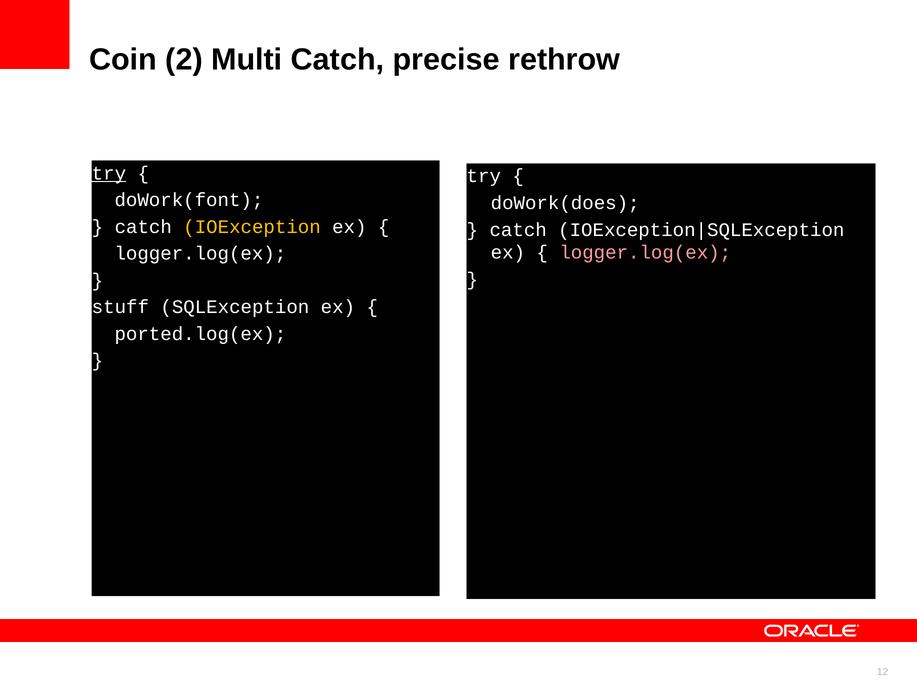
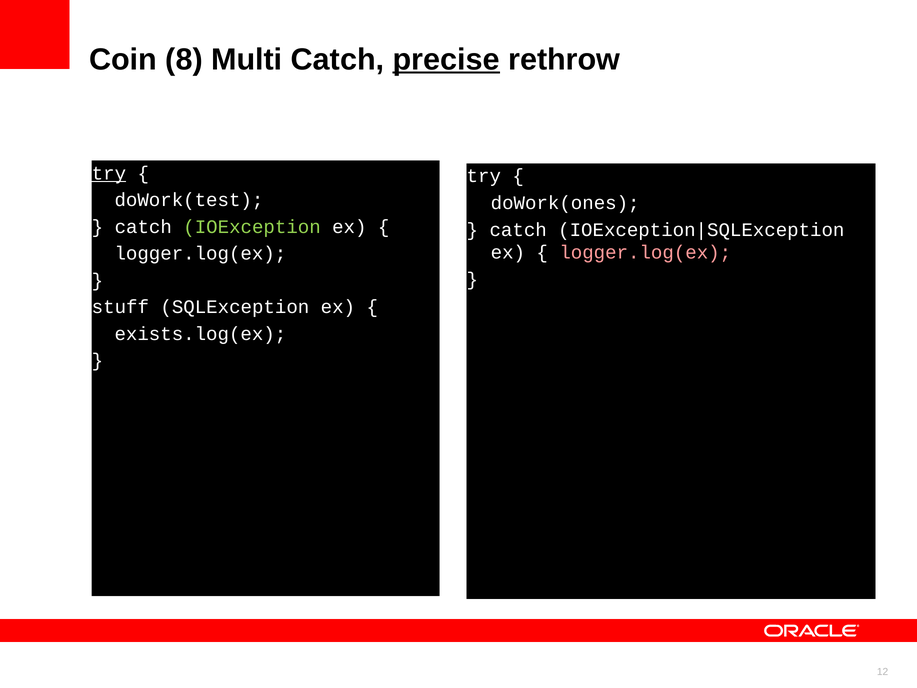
2: 2 -> 8 (184, 59)
precise underline: none -> present (446, 59)
doWork(font: doWork(font -> doWork(test (189, 200)
doWork(does: doWork(does -> doWork(ones (565, 203)
IOException colour: yellow -> light green (252, 227)
ported.log(ex: ported.log(ex -> exists.log(ex (200, 334)
